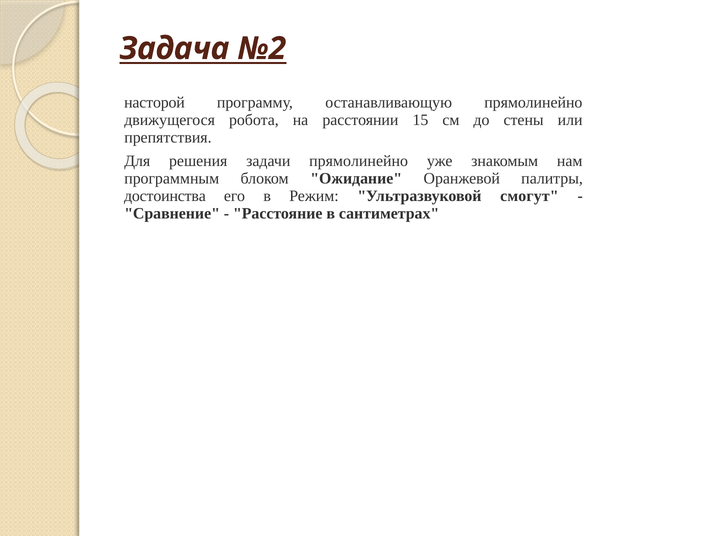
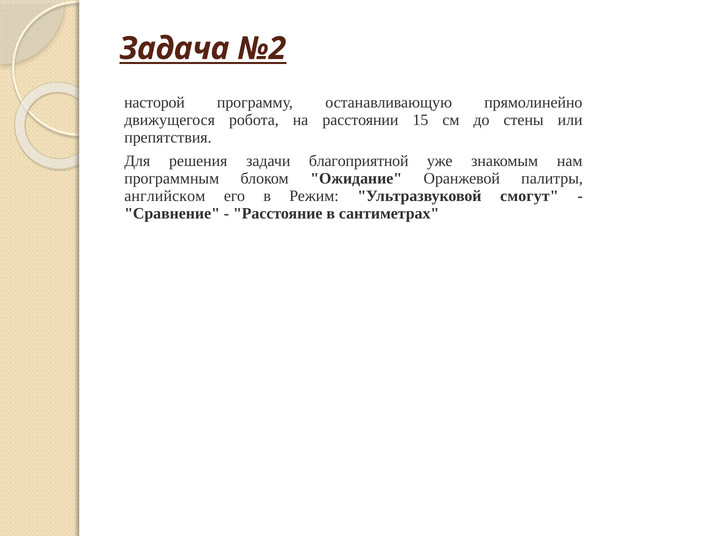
задачи прямолинейно: прямолинейно -> благоприятной (359, 161)
достоинства: достоинства -> английском (165, 196)
